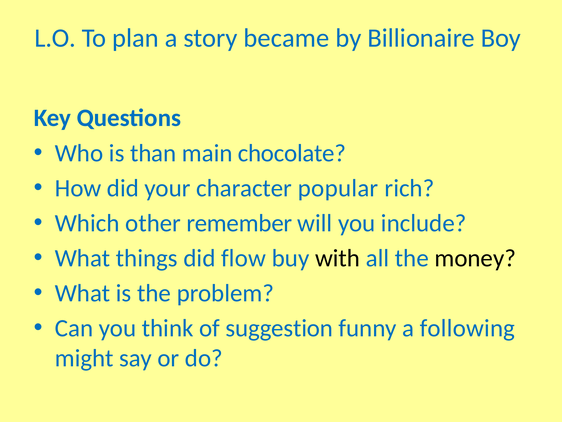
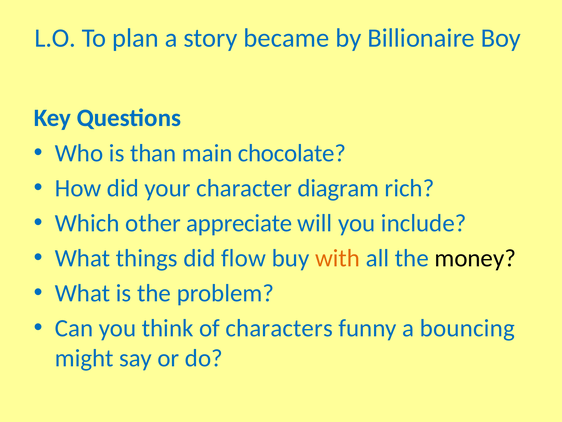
popular: popular -> diagram (338, 188)
remember: remember -> appreciate (239, 223)
with colour: black -> orange (338, 258)
suggestion: suggestion -> characters (279, 328)
following: following -> bouncing (467, 328)
